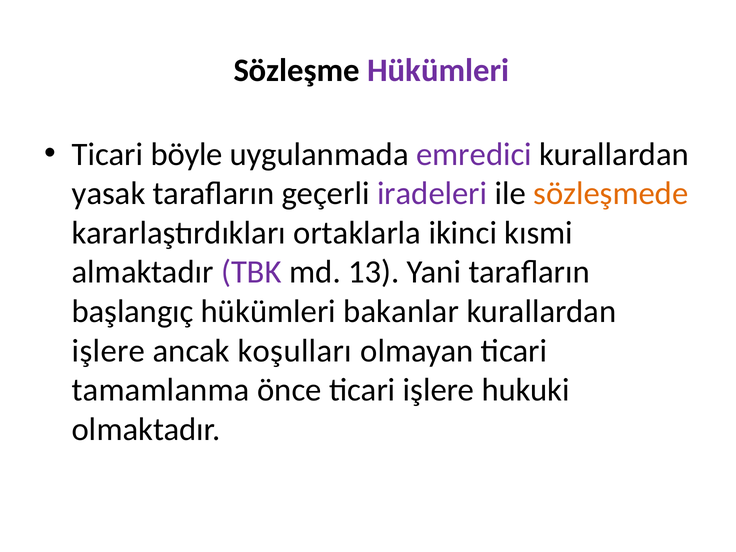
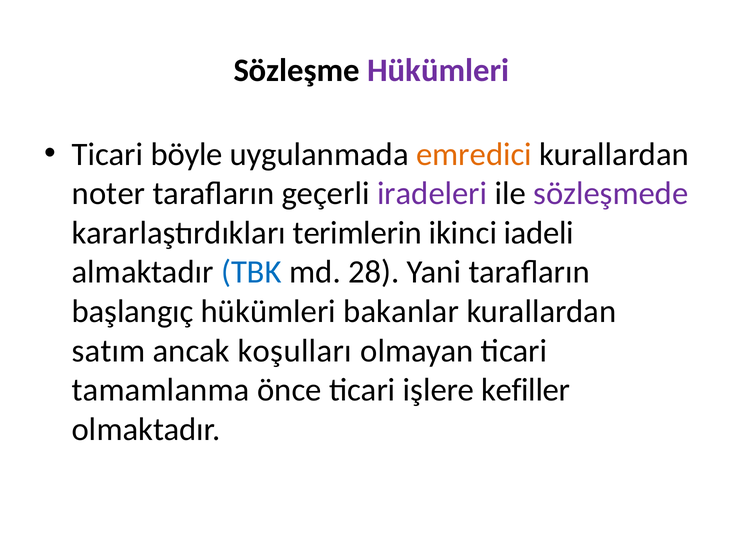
emredici colour: purple -> orange (474, 154)
yasak: yasak -> noter (109, 194)
sözleşmede colour: orange -> purple (611, 194)
ortaklarla: ortaklarla -> terimlerin (357, 233)
kısmi: kısmi -> iadeli (539, 233)
TBK colour: purple -> blue (251, 272)
13: 13 -> 28 (374, 272)
işlere: işlere -> satım (109, 351)
hukuki: hukuki -> kefiller (526, 390)
